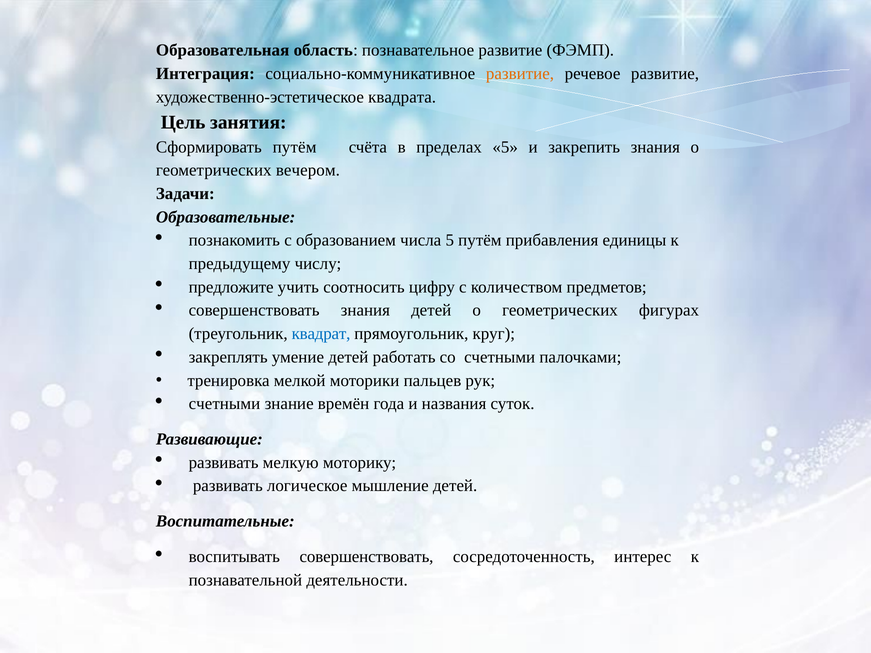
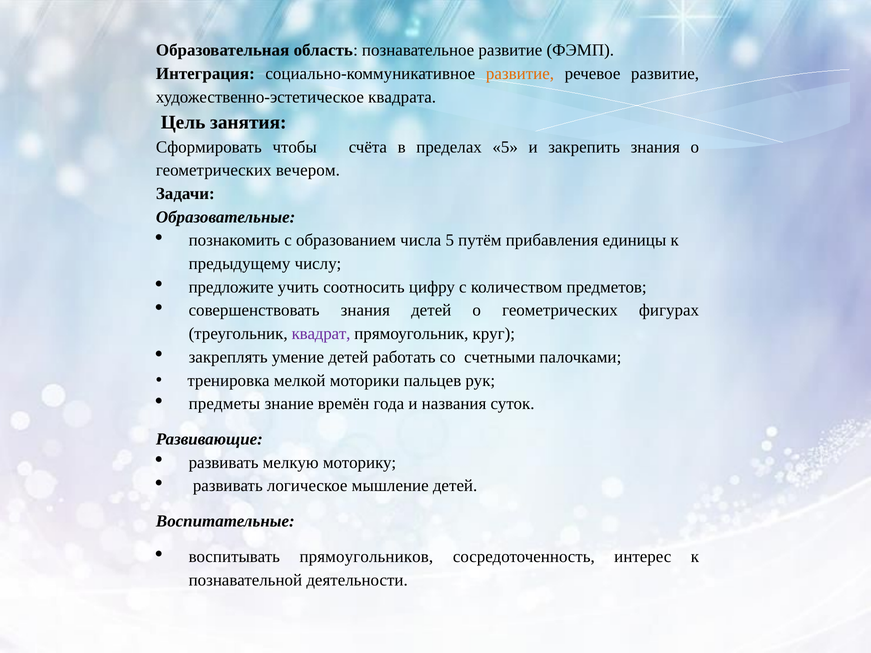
Сформировать путём: путём -> чтобы (295, 147)
квадрат colour: blue -> purple (321, 334)
счетными: счетными -> предметы (224, 404)
воспитывать совершенствовать: совершенствовать -> прямоугольников (366, 557)
